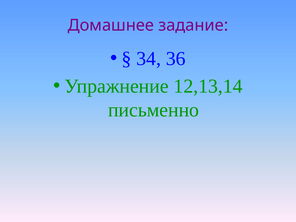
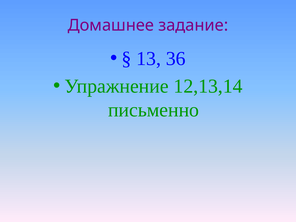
34: 34 -> 13 (149, 59)
